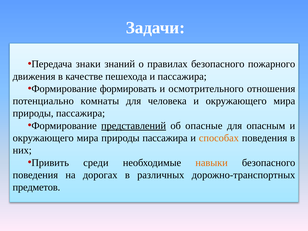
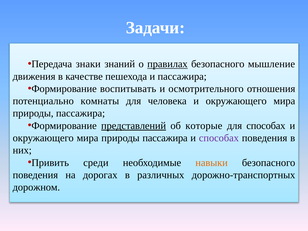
правилах underline: none -> present (167, 64)
пожарного: пожарного -> мышление (271, 64)
формировать: формировать -> воспитывать (128, 89)
опасные: опасные -> которые (204, 126)
для опасным: опасным -> способах (266, 126)
способах colour: orange -> purple (219, 138)
предметов: предметов -> дорожном (36, 187)
